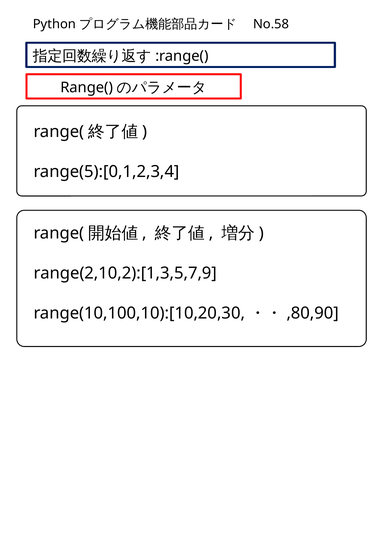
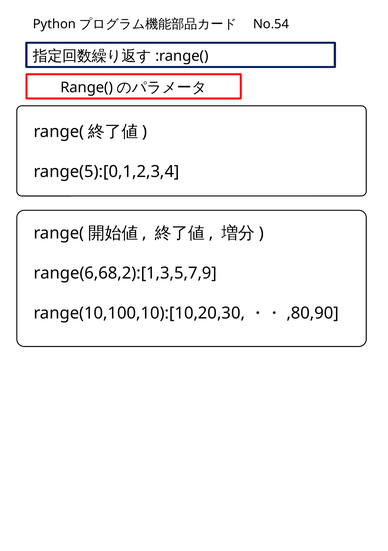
No.58: No.58 -> No.54 (271, 24)
range(2,10,2):[1,3,5,7,9: range(2,10,2):[1,3,5,7,9 -> range(6,68,2):[1,3,5,7,9 (125, 273)
